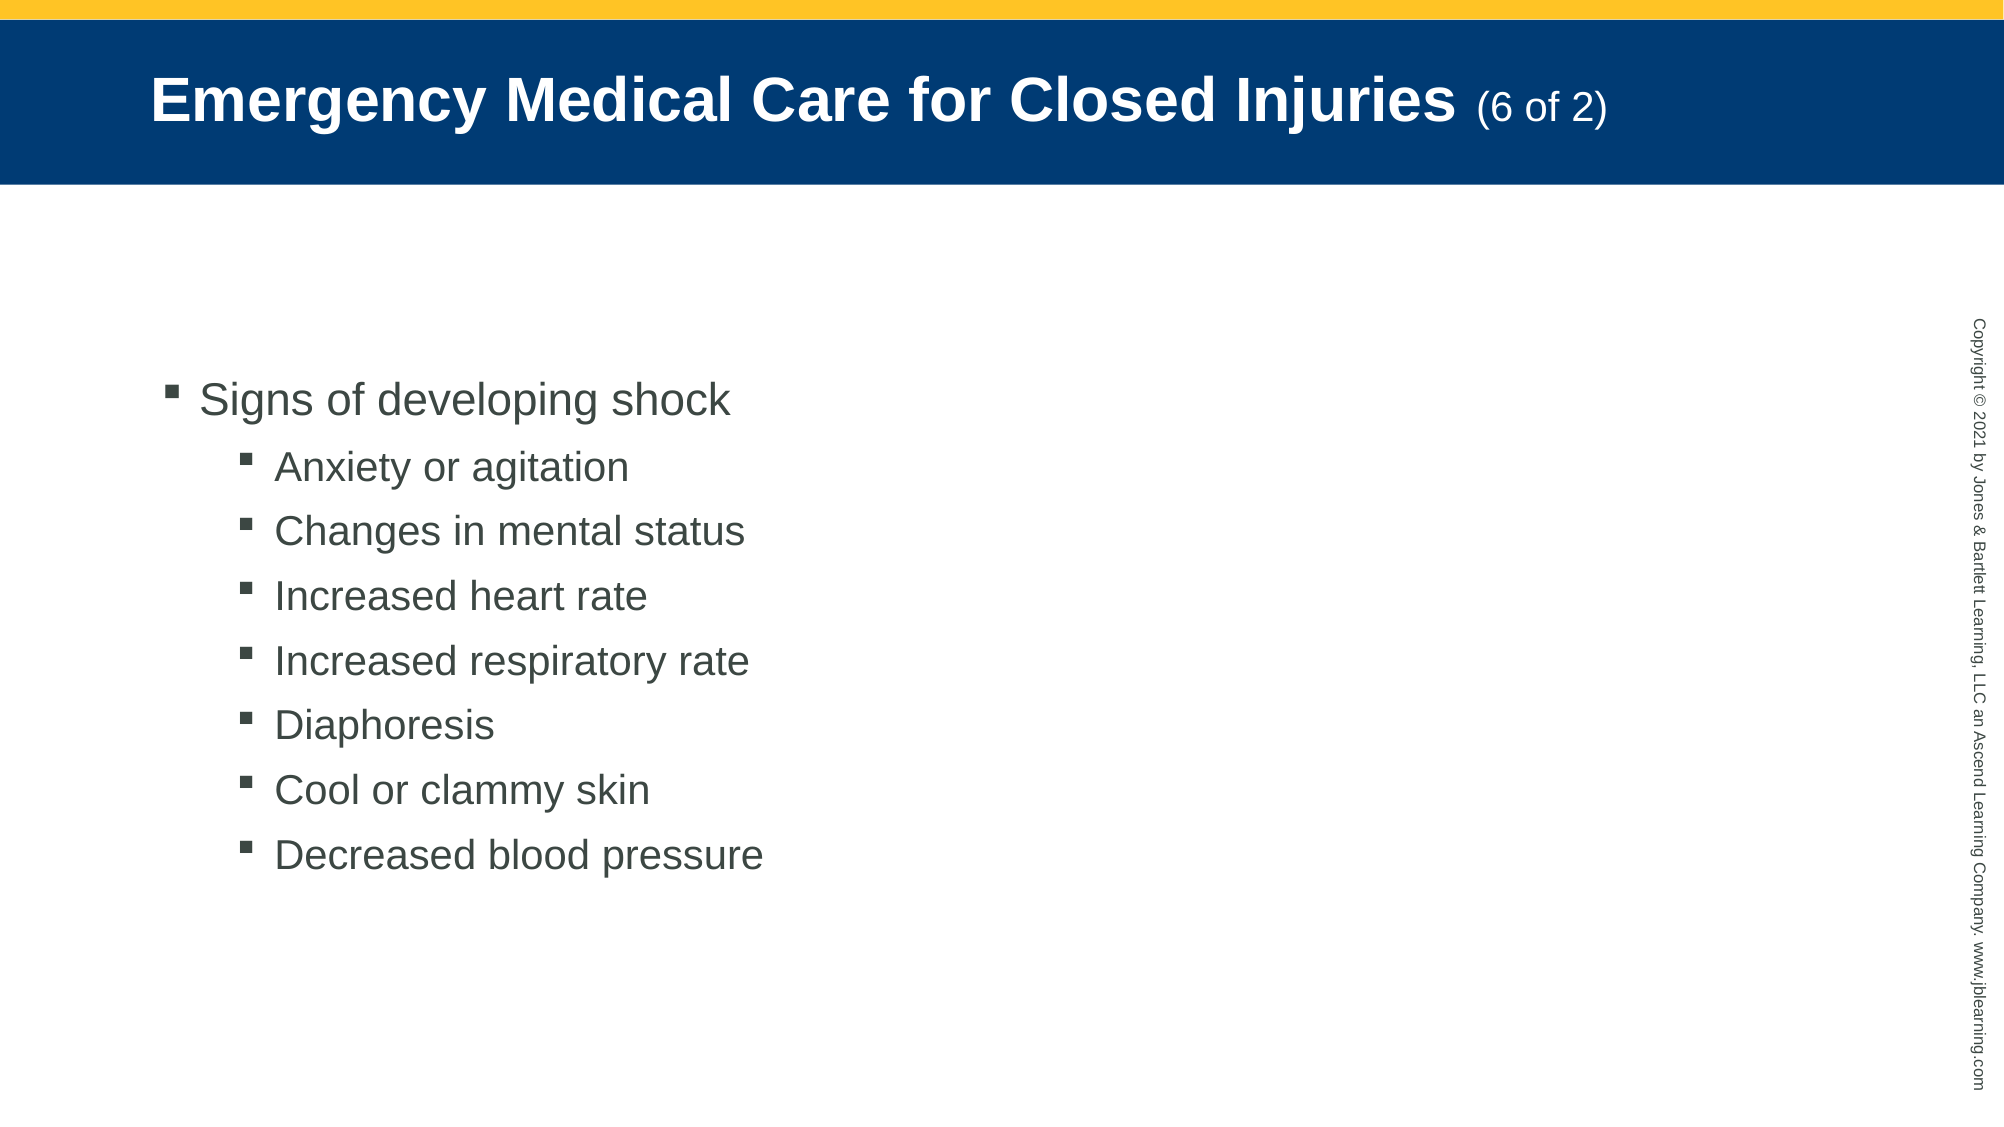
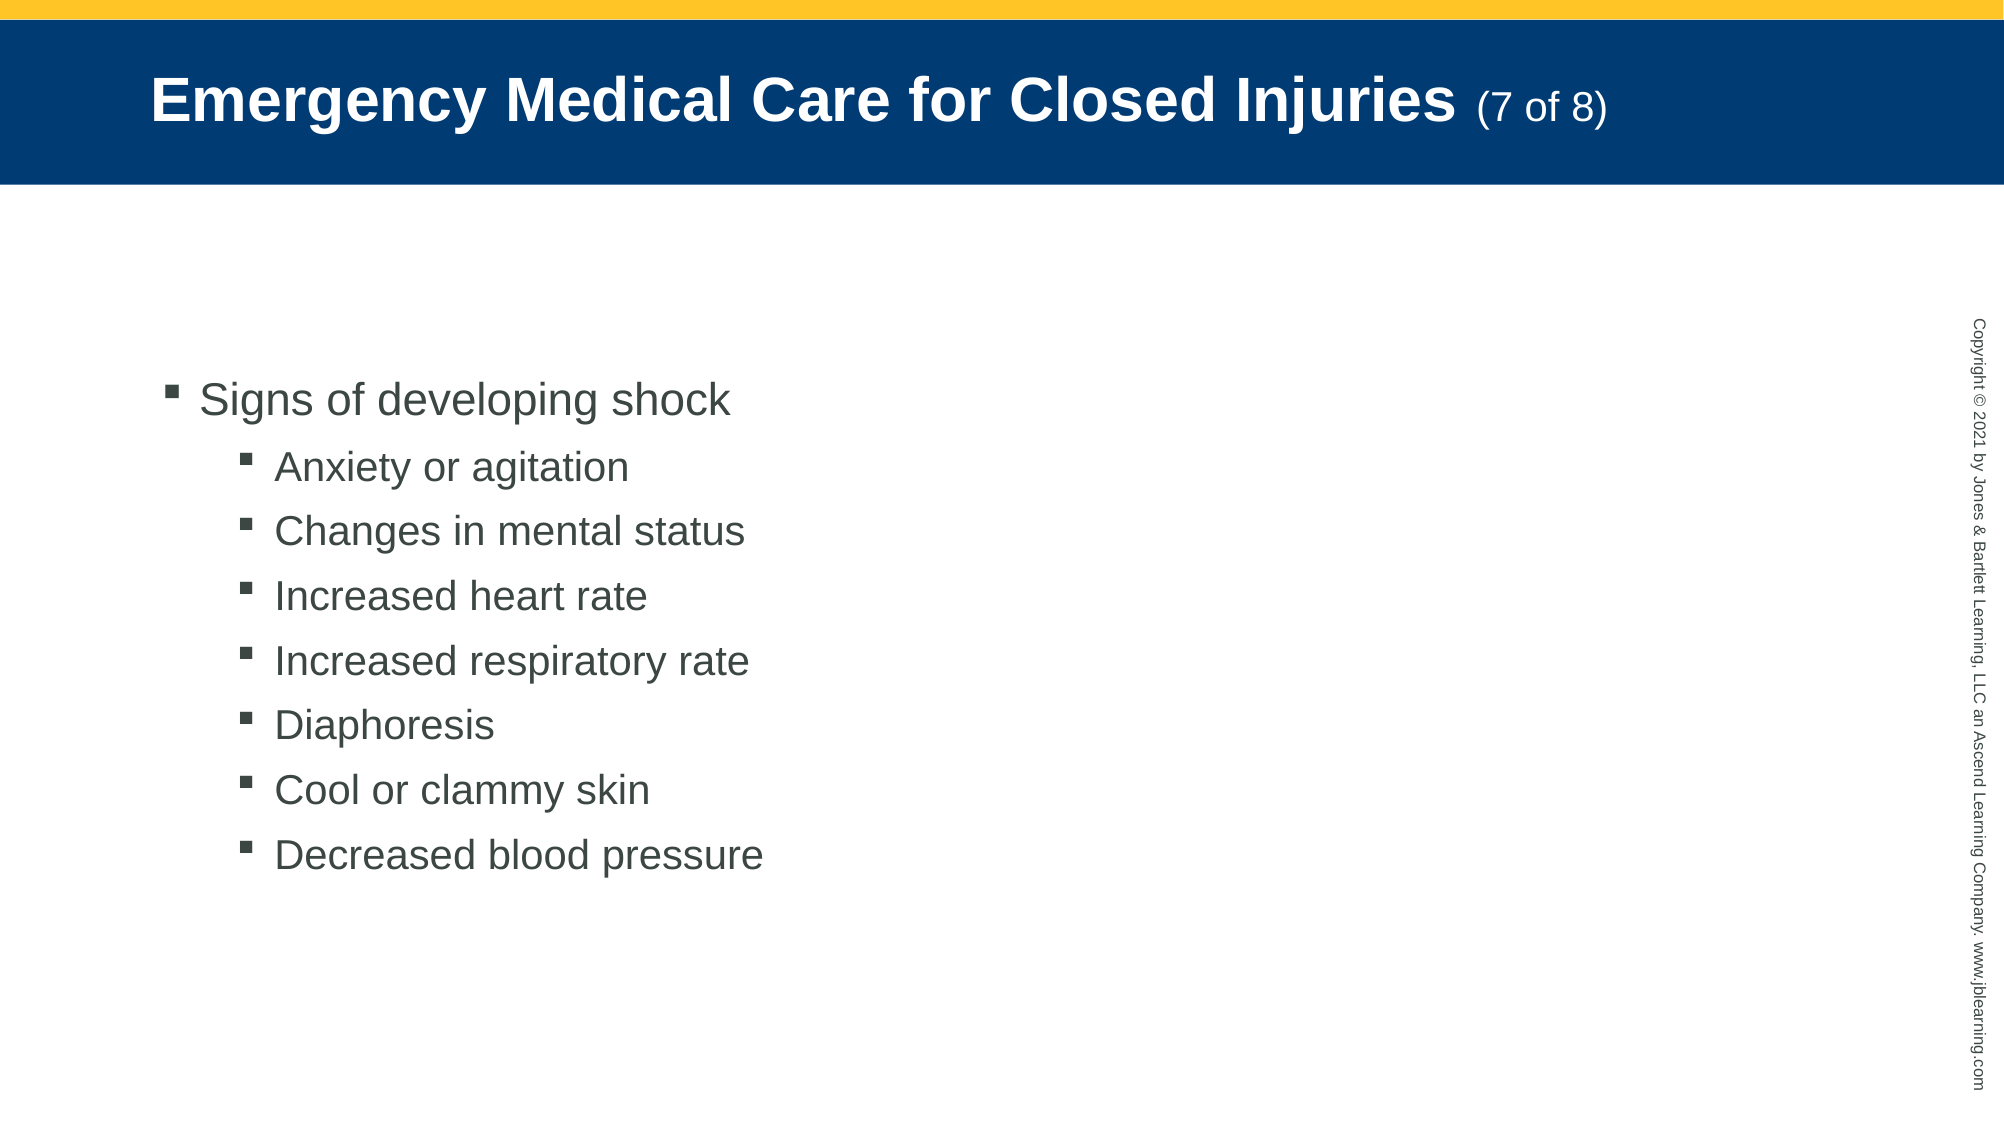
6: 6 -> 7 (1495, 108)
of 2: 2 -> 8 (1590, 108)
